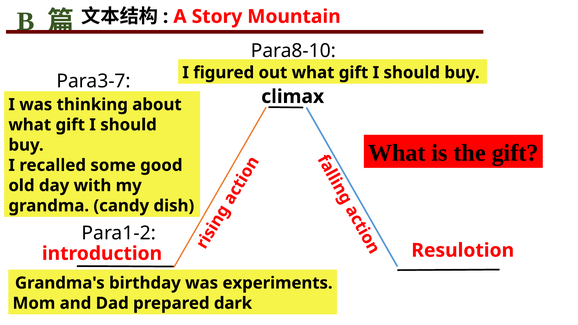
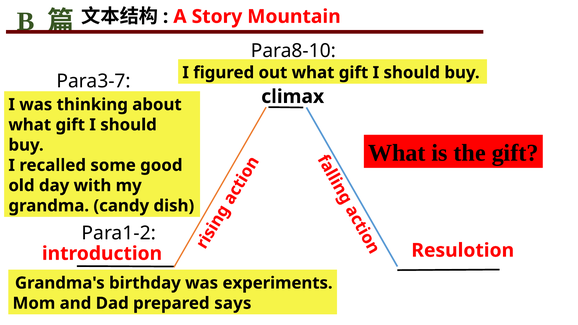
dark: dark -> says (233, 303)
